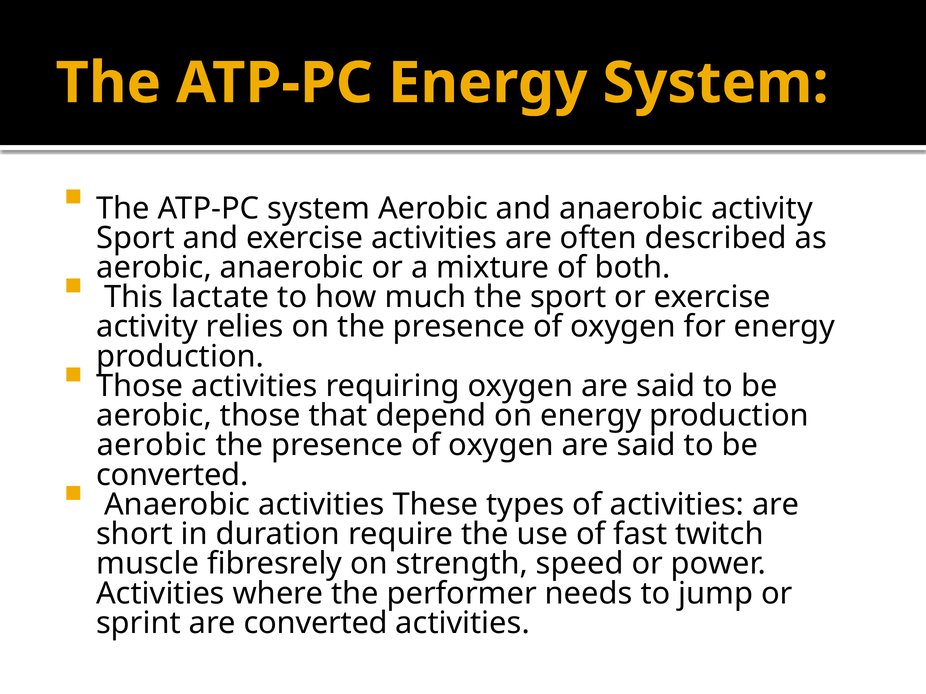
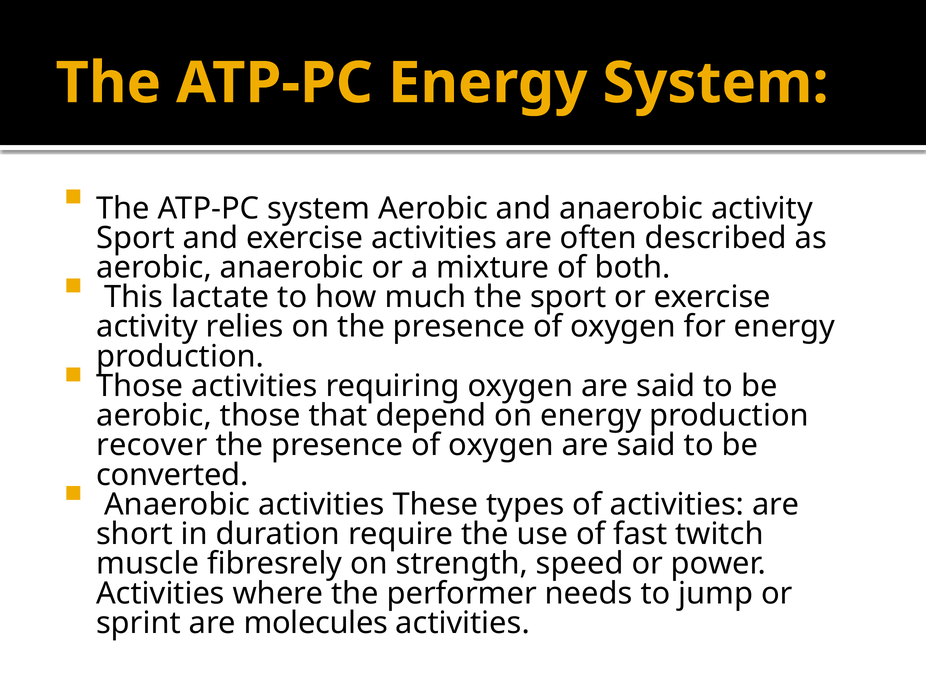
aerobic: aerobic -> recover (152, 446)
are converted: converted -> molecules (316, 623)
